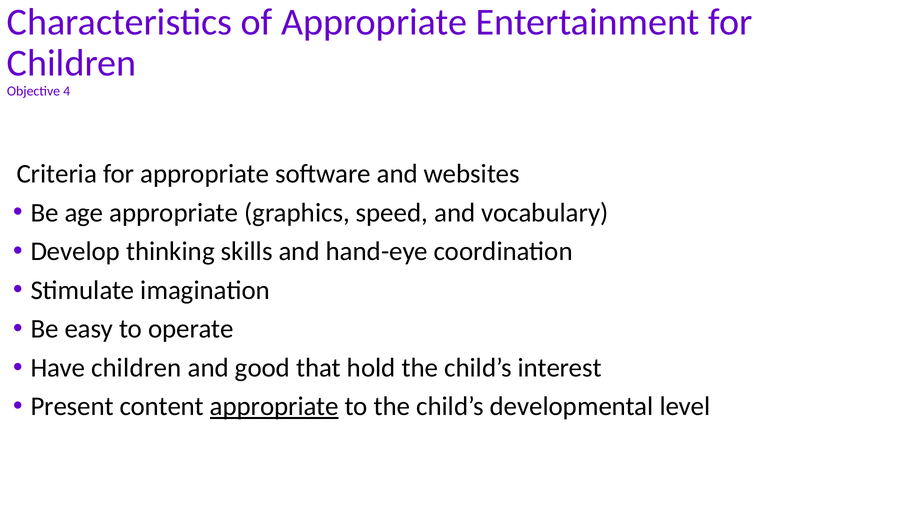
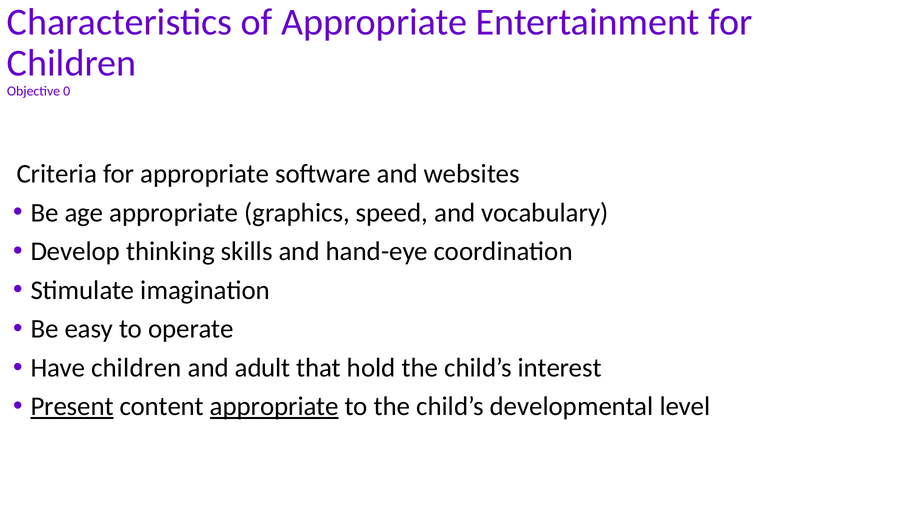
4: 4 -> 0 (67, 91)
good: good -> adult (263, 368)
Present underline: none -> present (72, 406)
